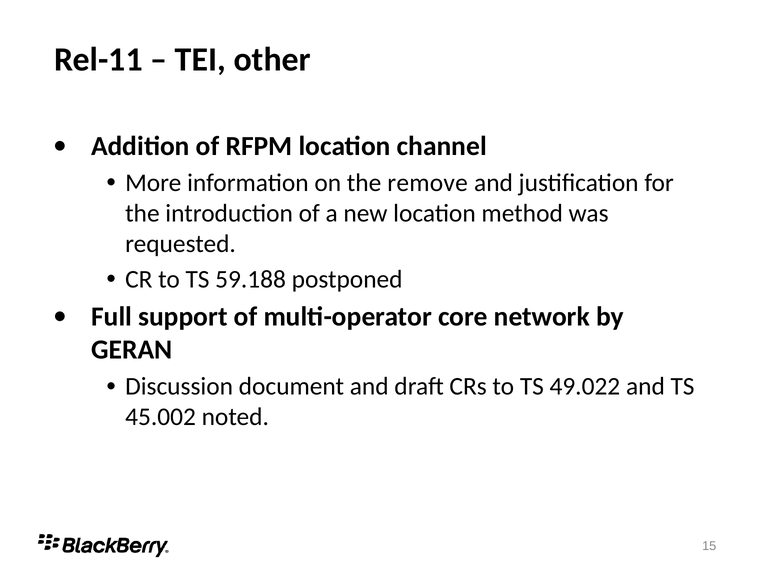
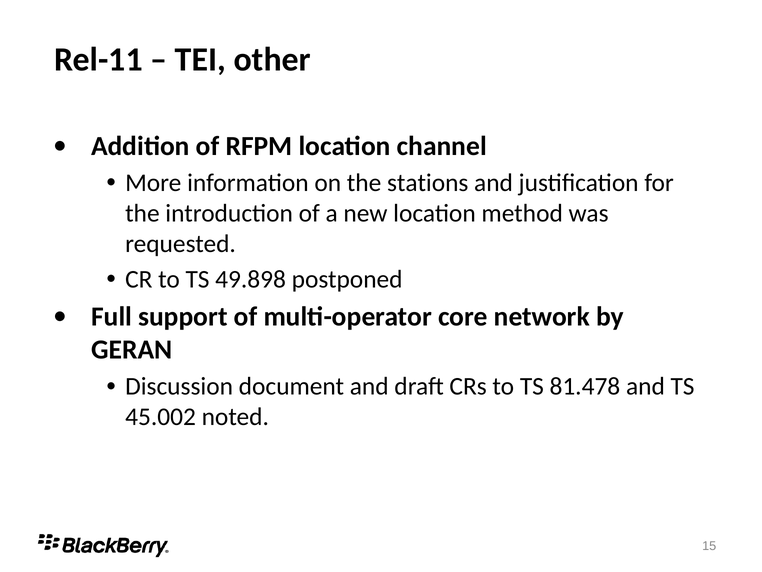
remove: remove -> stations (428, 183)
59.188: 59.188 -> 49.898 (251, 279)
49.022: 49.022 -> 81.478 (585, 386)
